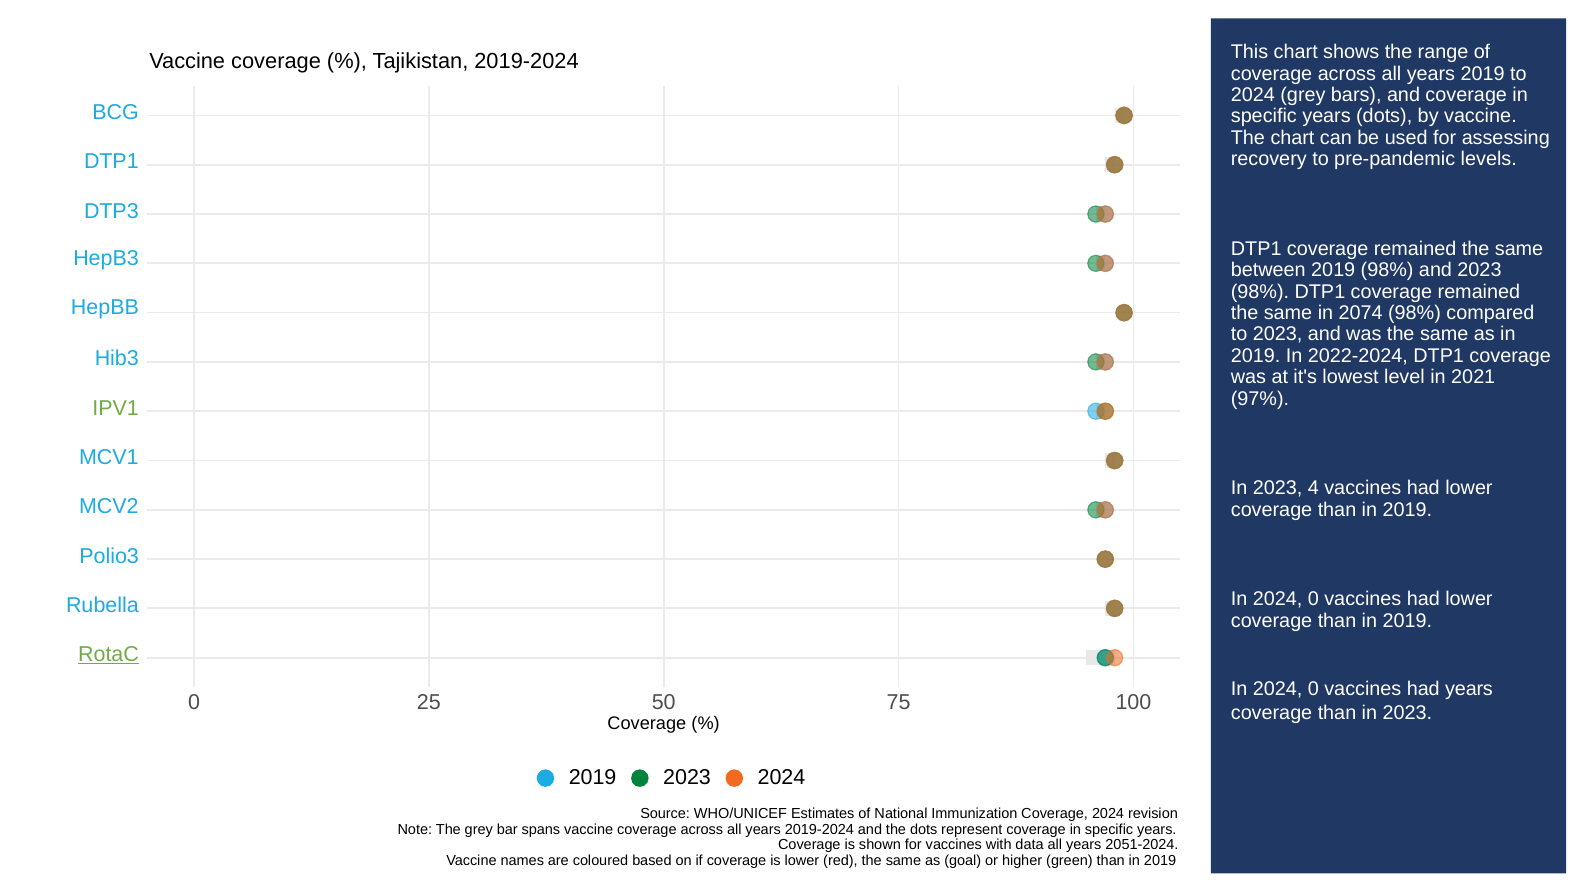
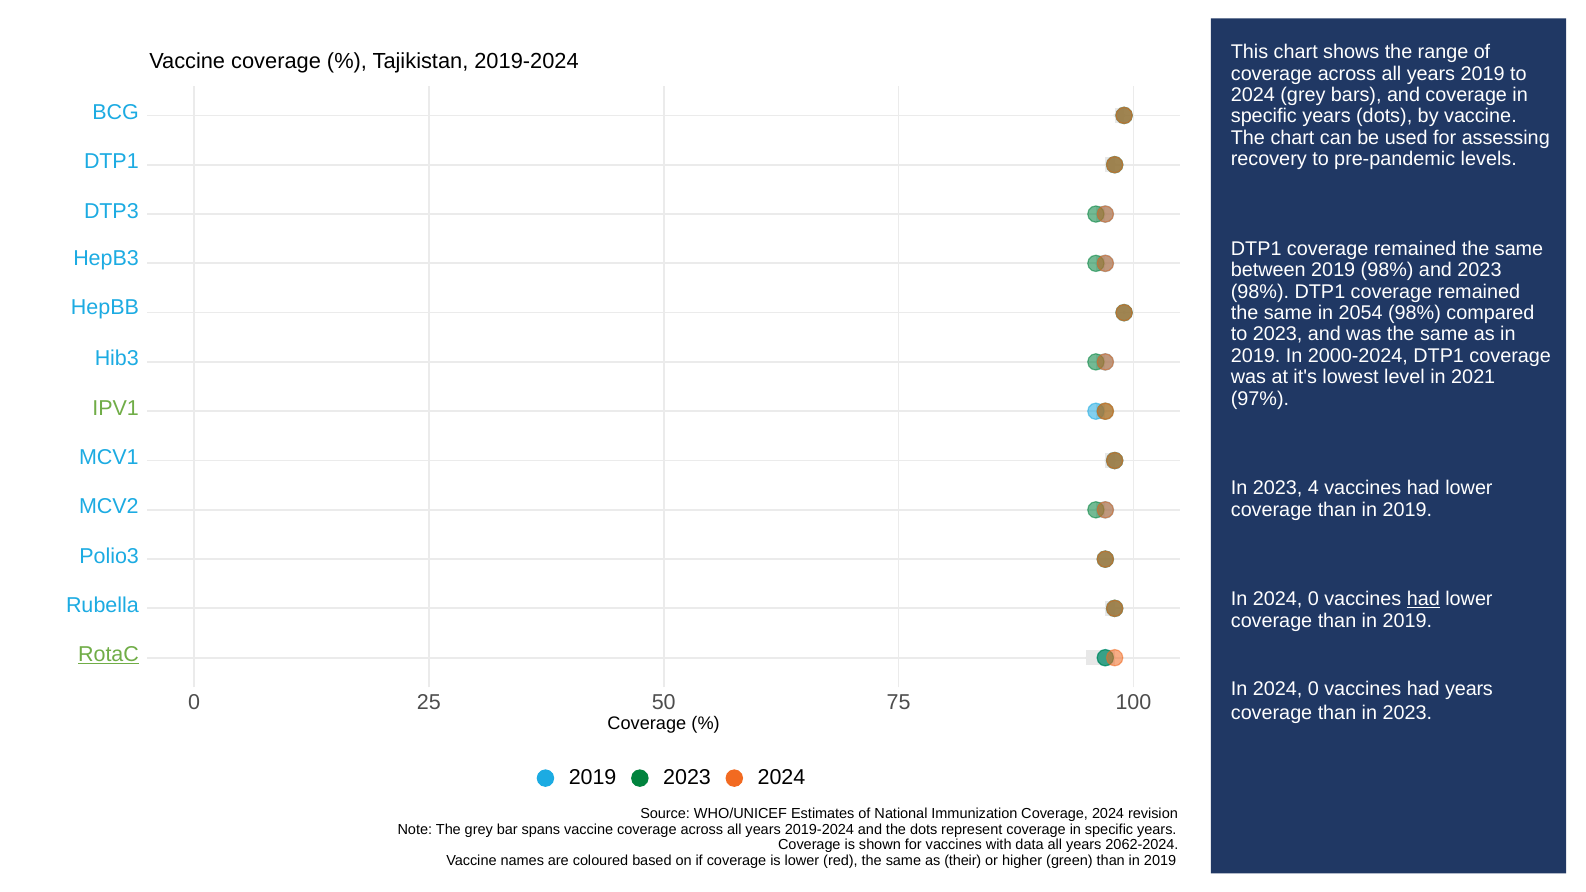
2074: 2074 -> 2054 (1361, 313)
2022-2024: 2022-2024 -> 2000-2024 (1358, 356)
had underline: none -> present (1423, 599)
2051-2024: 2051-2024 -> 2062-2024 (1142, 845)
goal: goal -> their (963, 861)
